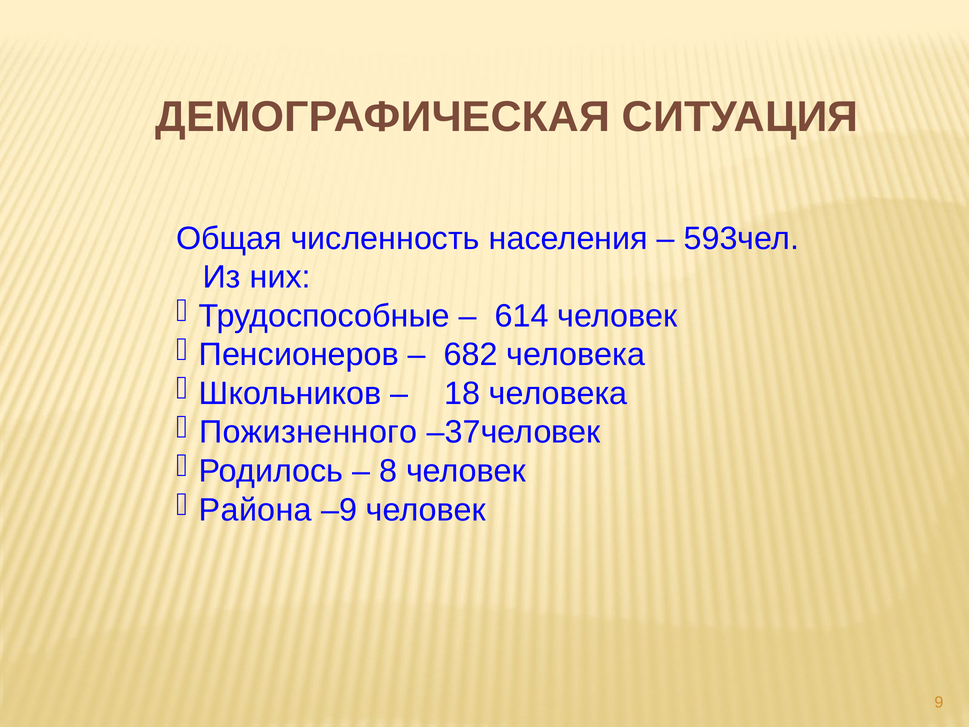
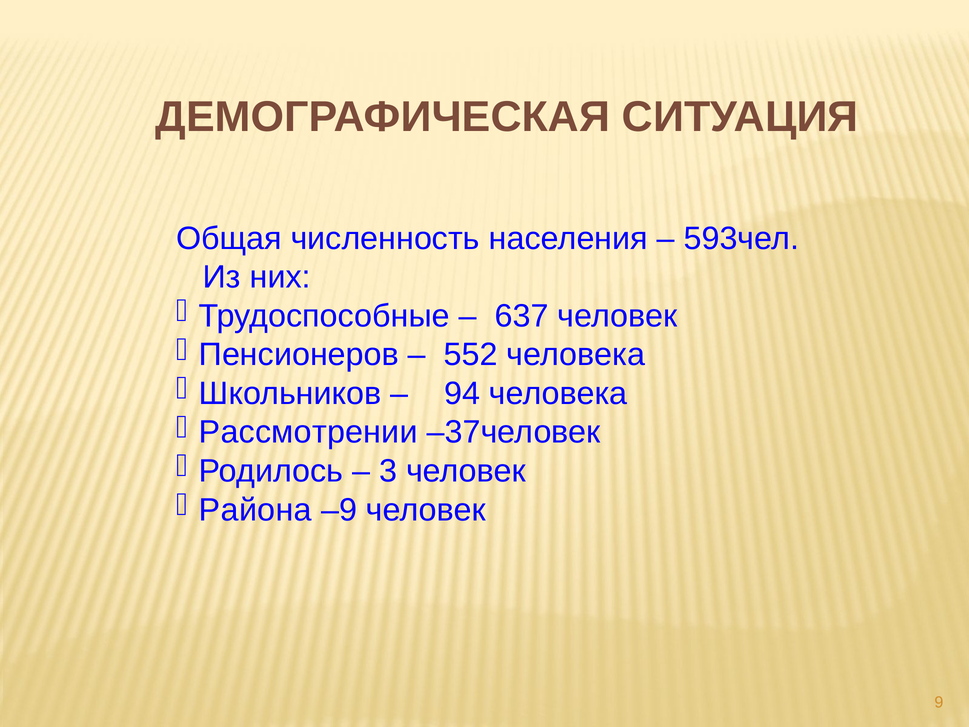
614: 614 -> 637 (522, 316)
682: 682 -> 552 (471, 355)
18: 18 -> 94 (462, 393)
Пожизненного: Пожизненного -> Рассмотрении (308, 432)
8: 8 -> 3 (388, 471)
